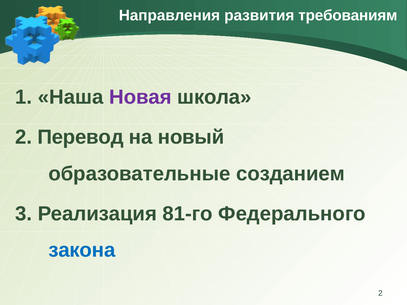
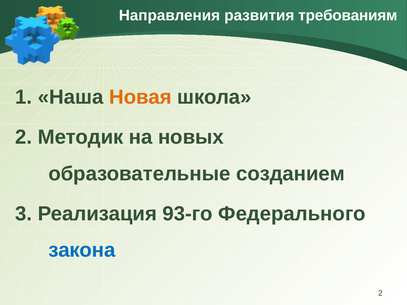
Новая colour: purple -> orange (140, 97)
Перевод: Перевод -> Методик (81, 137)
новый: новый -> новых (191, 137)
81-го: 81-го -> 93-го (188, 214)
